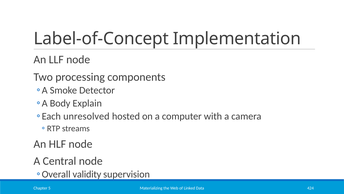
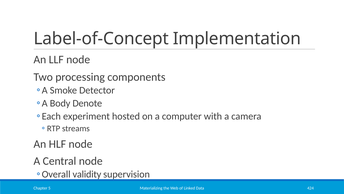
Explain: Explain -> Denote (87, 103)
unresolved: unresolved -> experiment (86, 116)
